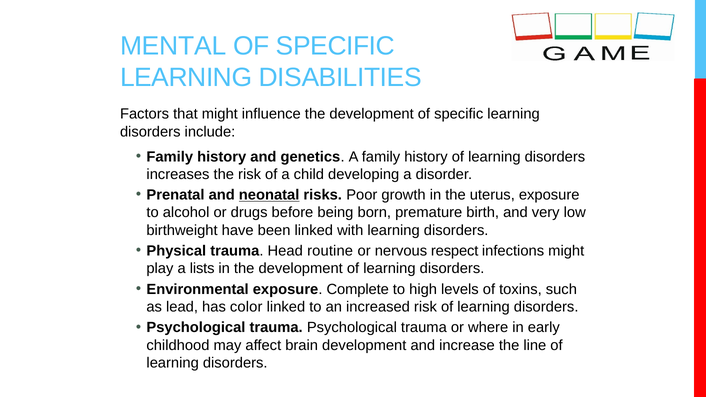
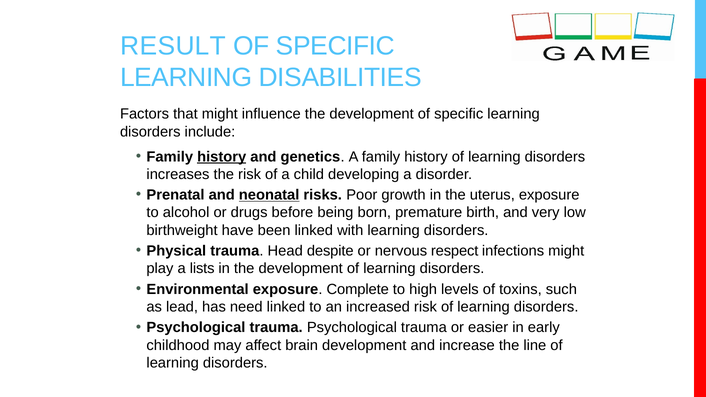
MENTAL: MENTAL -> RESULT (173, 46)
history underline: none -> present (222, 157)
routine: routine -> despite (330, 251)
color: color -> need (246, 307)
where: where -> easier (488, 328)
